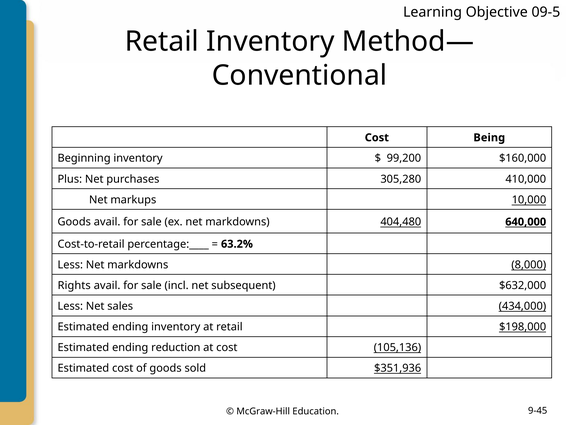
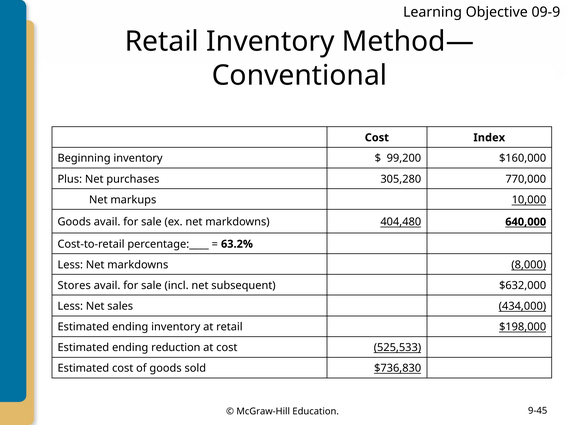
09-5: 09-5 -> 09-9 (546, 12)
Being: Being -> Index (489, 137)
410,000: 410,000 -> 770,000 (526, 179)
Rights: Rights -> Stores (74, 285)
105,136: 105,136 -> 525,533 (397, 347)
$351,936: $351,936 -> $736,830 (398, 368)
